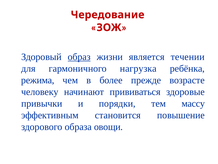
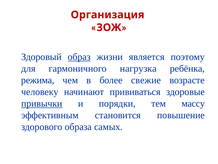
Чередование: Чередование -> Организация (108, 15)
течении: течении -> поэтому (188, 57)
прежде: прежде -> свежие (146, 80)
привычки underline: none -> present (42, 103)
овощи: овощи -> самых (108, 126)
